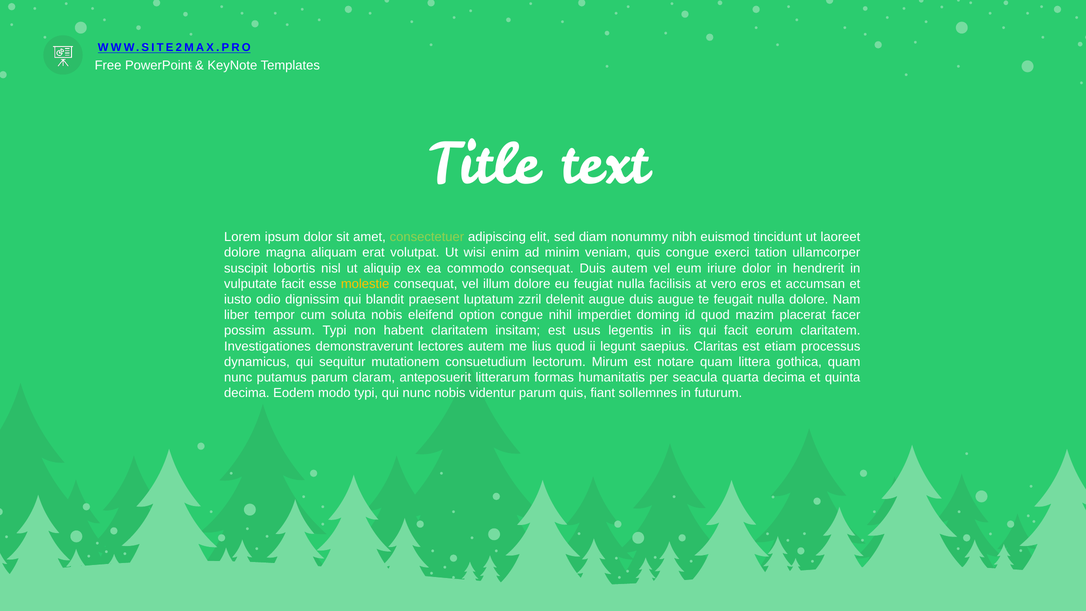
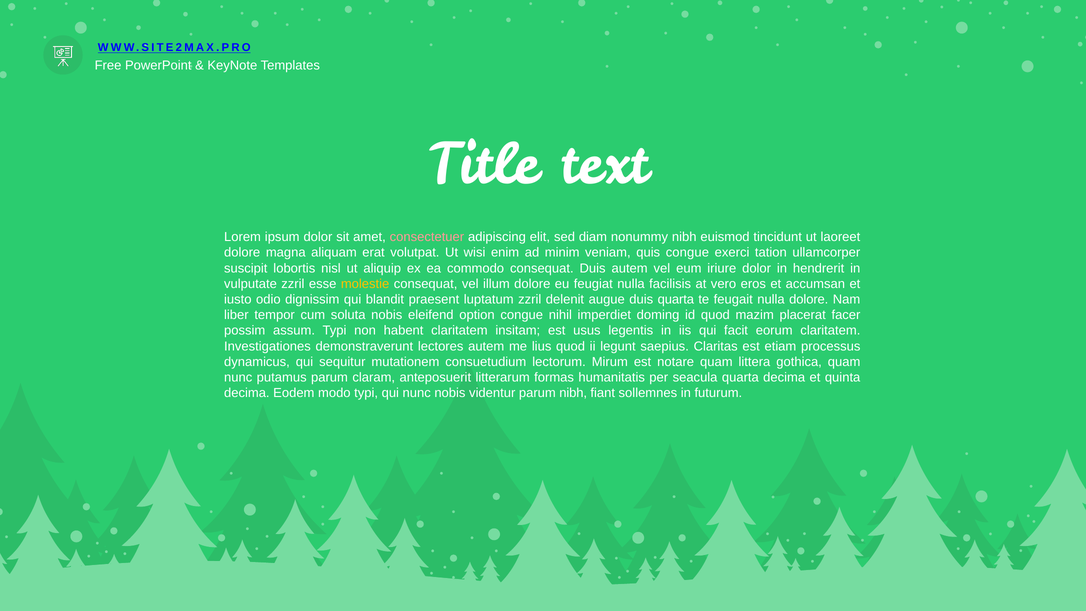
consectetuer colour: light green -> pink (427, 237)
vulputate facit: facit -> zzril (293, 284)
duis augue: augue -> quarta (676, 299)
parum quis: quis -> nibh (573, 393)
